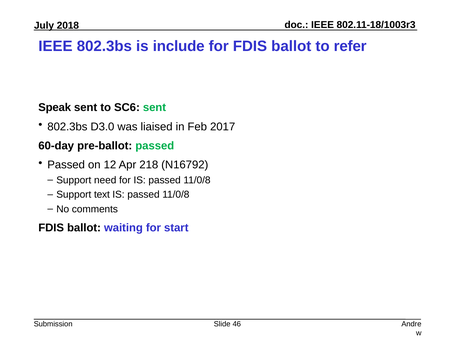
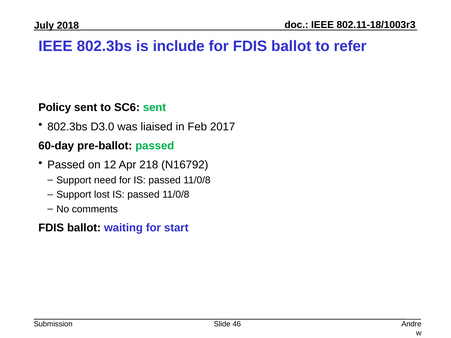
Speak: Speak -> Policy (55, 108)
text: text -> lost (102, 195)
